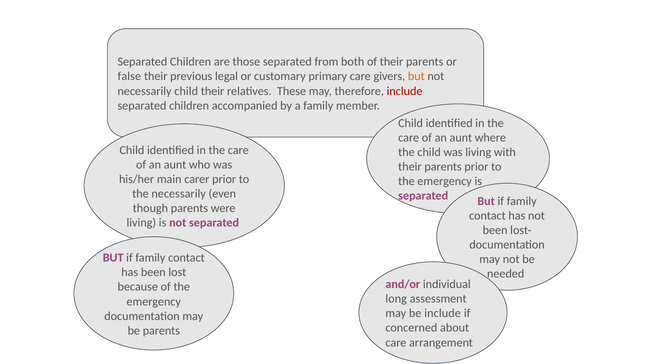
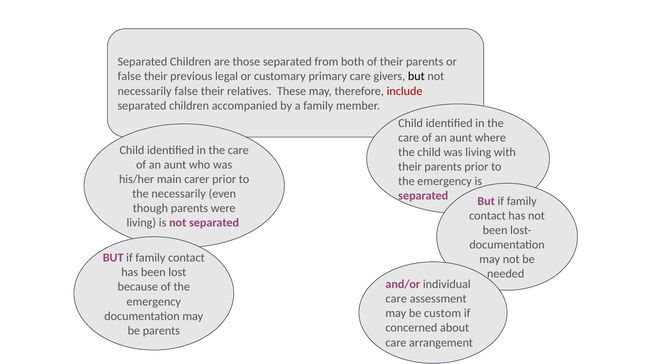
but colour: orange -> black (416, 76)
necessarily child: child -> false (186, 91)
long: long -> care (396, 299)
be include: include -> custom (443, 313)
